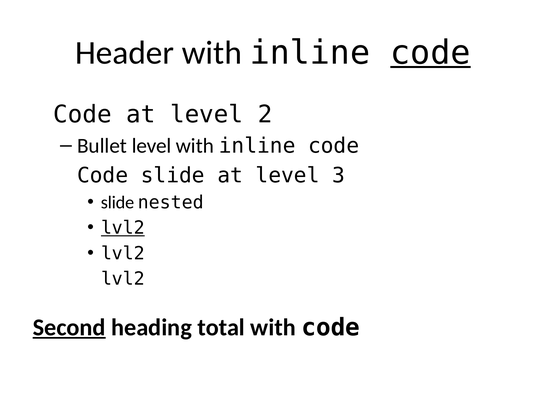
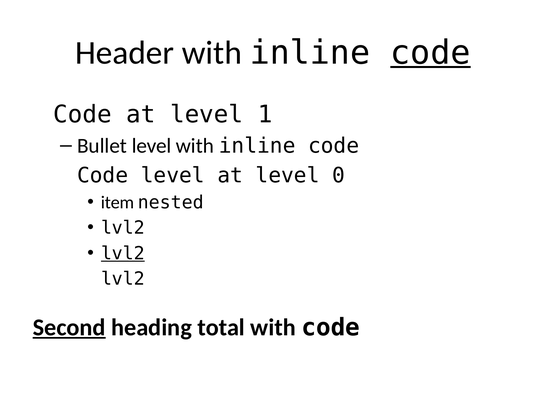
2: 2 -> 1 (265, 115)
Code slide: slide -> level (173, 176)
3: 3 -> 0 (339, 176)
slide: slide -> item (117, 203)
lvl2 underline: present -> none (123, 228)
lvl2 underline: none -> present (123, 254)
